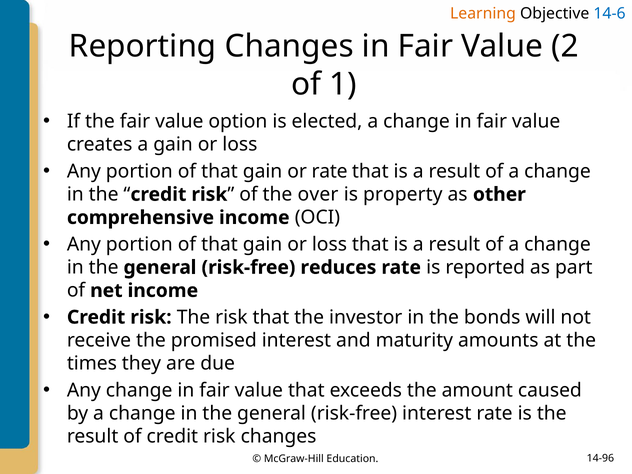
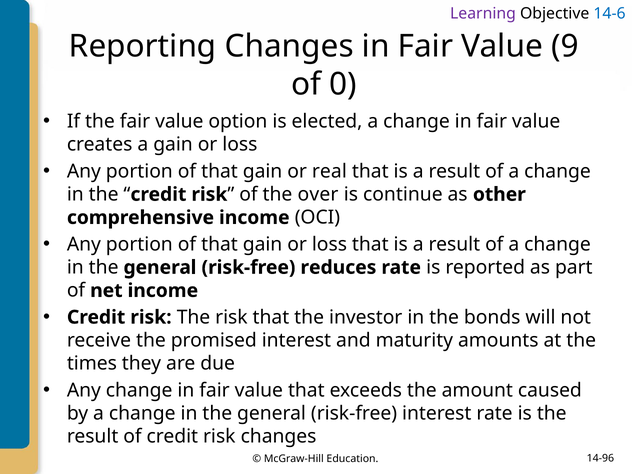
Learning colour: orange -> purple (483, 14)
2: 2 -> 9 (565, 46)
1: 1 -> 0 (343, 84)
or rate: rate -> real (329, 171)
property: property -> continue (403, 194)
